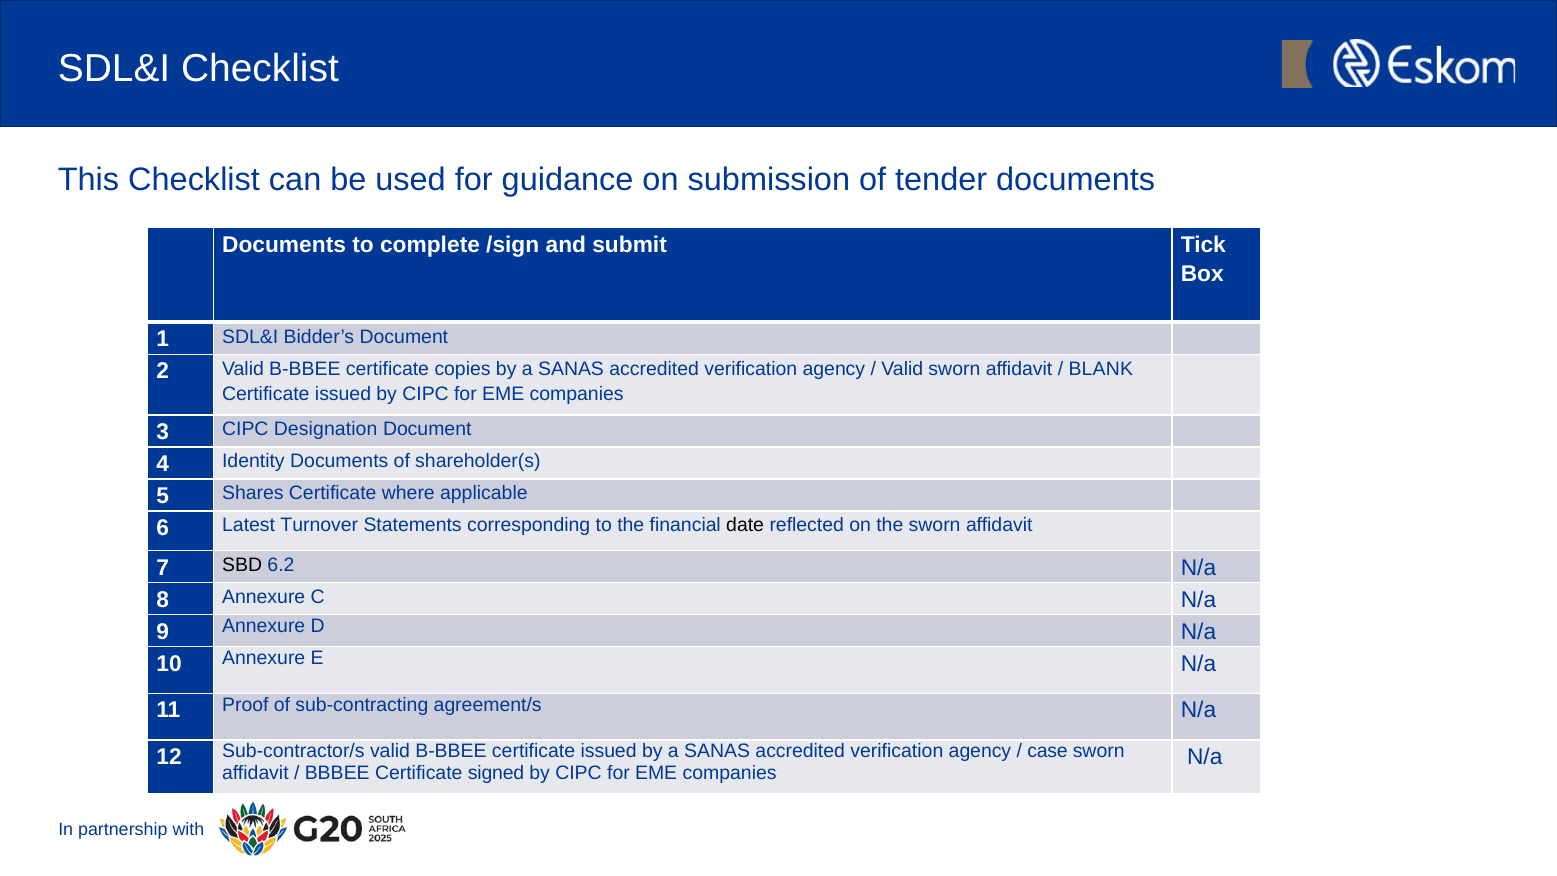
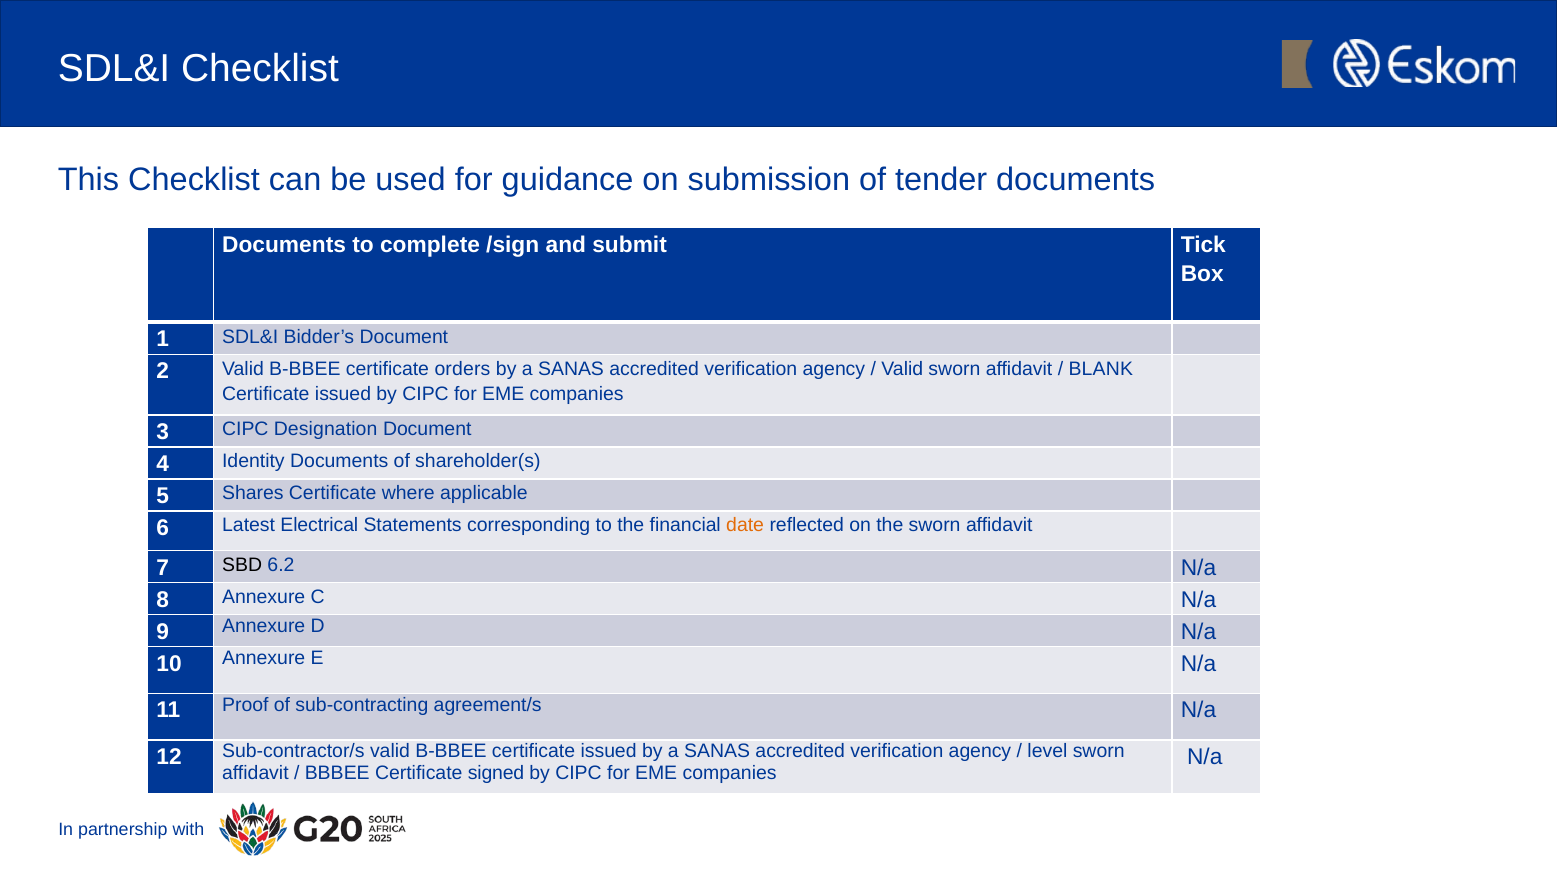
copies: copies -> orders (462, 369)
Turnover: Turnover -> Electrical (319, 525)
date colour: black -> orange (745, 525)
case: case -> level (1047, 751)
